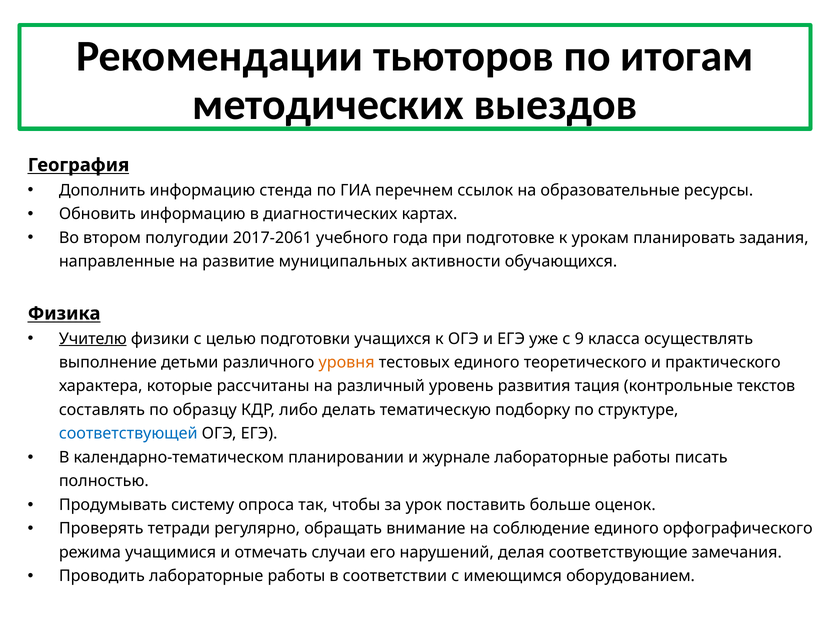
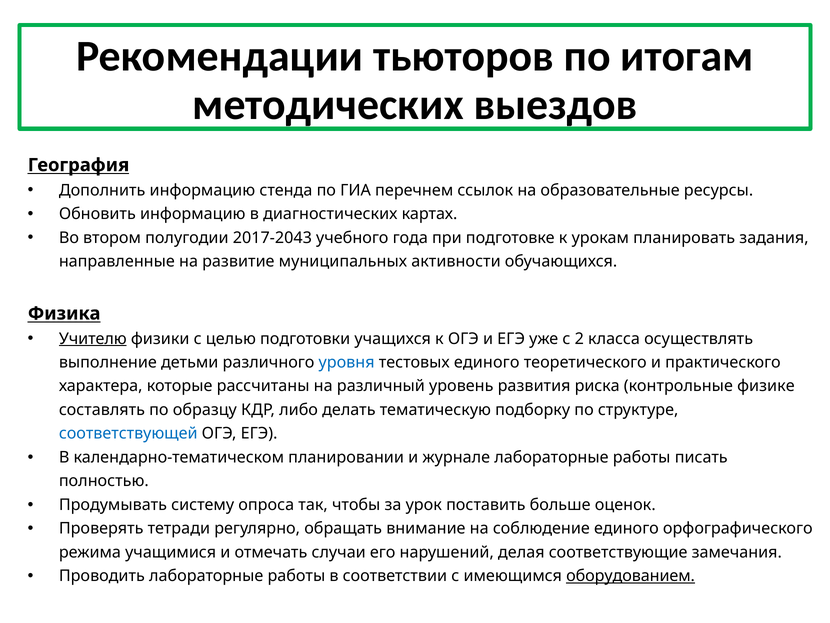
2017-2061: 2017-2061 -> 2017-2043 (272, 238)
9: 9 -> 2 (579, 338)
уровня colour: orange -> blue (347, 362)
тация: тация -> риска (597, 386)
текстов: текстов -> физике (766, 386)
оборудованием underline: none -> present (631, 576)
